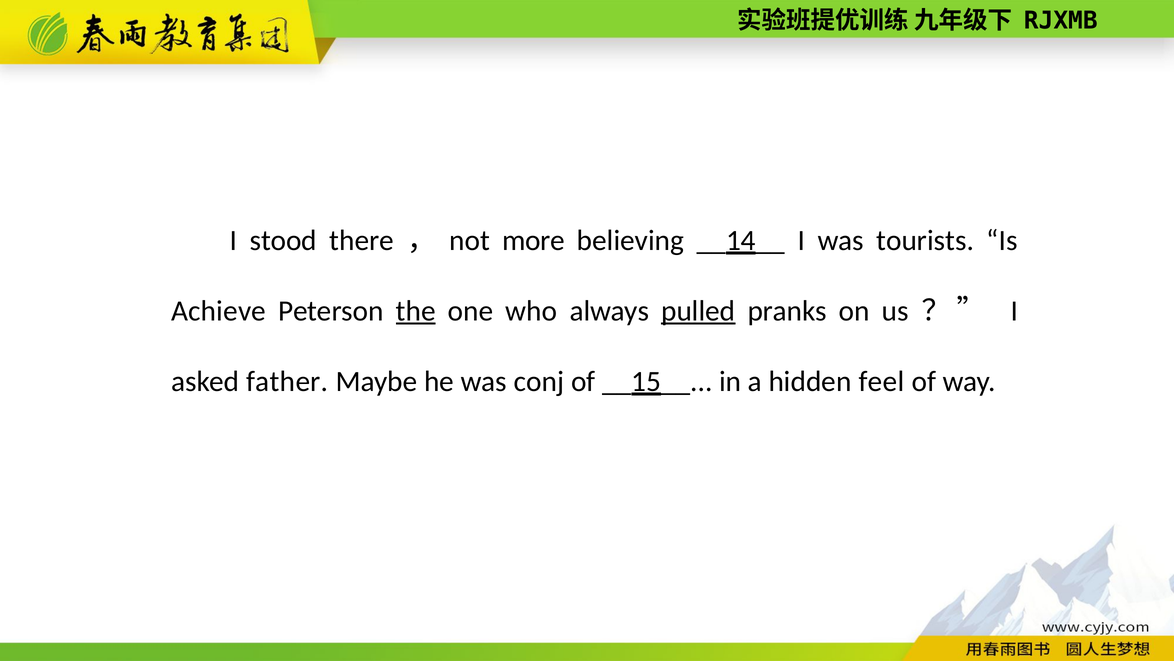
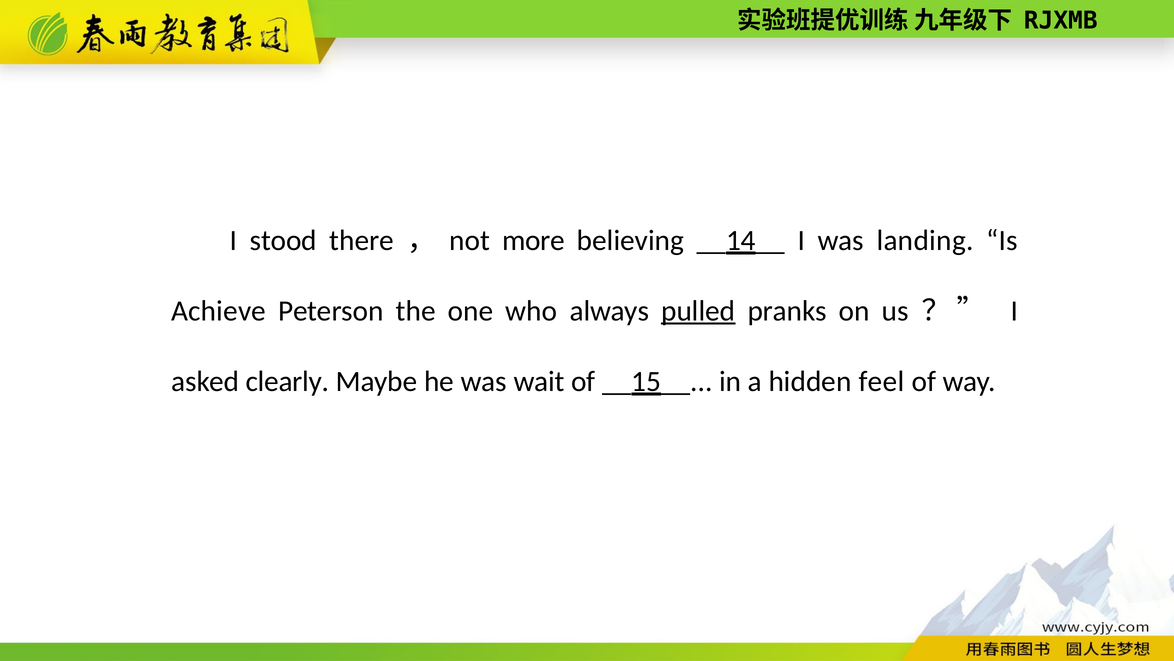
tourists: tourists -> landing (925, 240)
the underline: present -> none (416, 311)
father: father -> clearly (288, 381)
conj: conj -> wait (539, 381)
